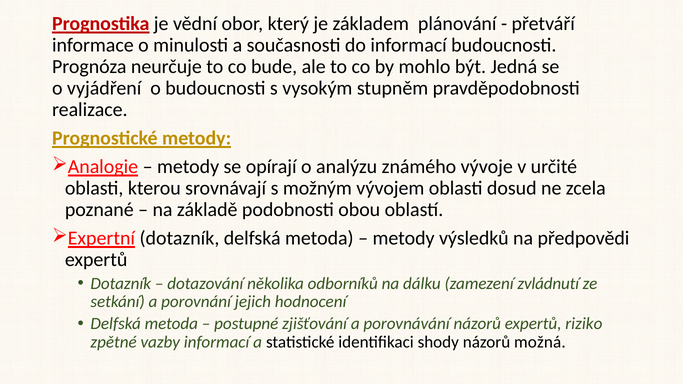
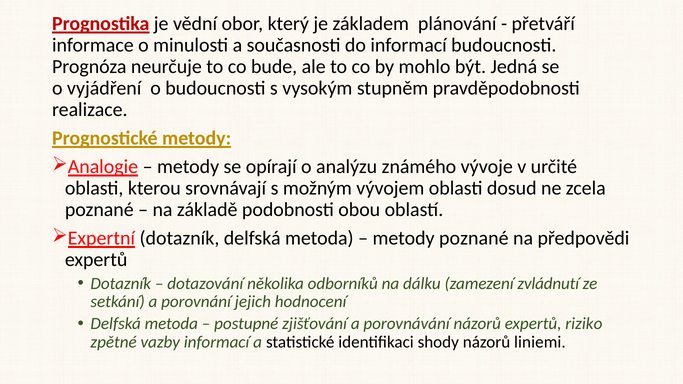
metody výsledků: výsledků -> poznané (474, 239)
možná: možná -> liniemi (540, 342)
